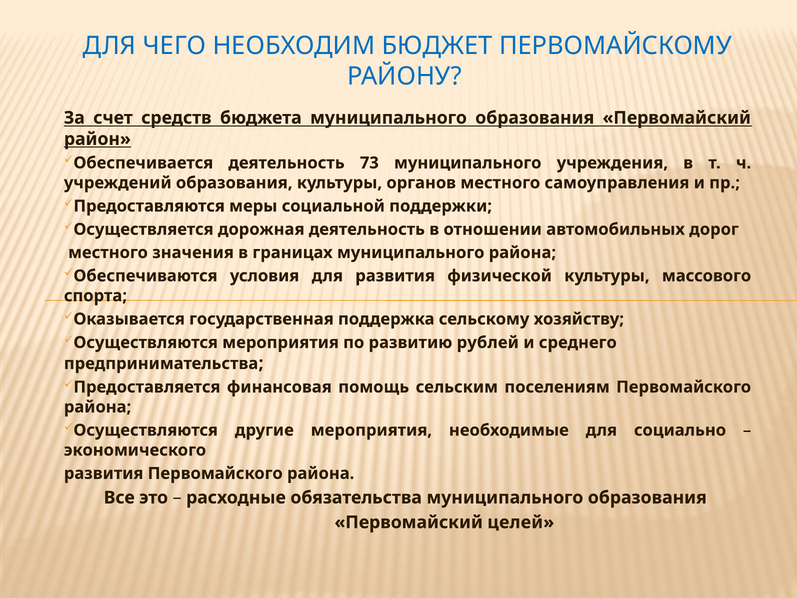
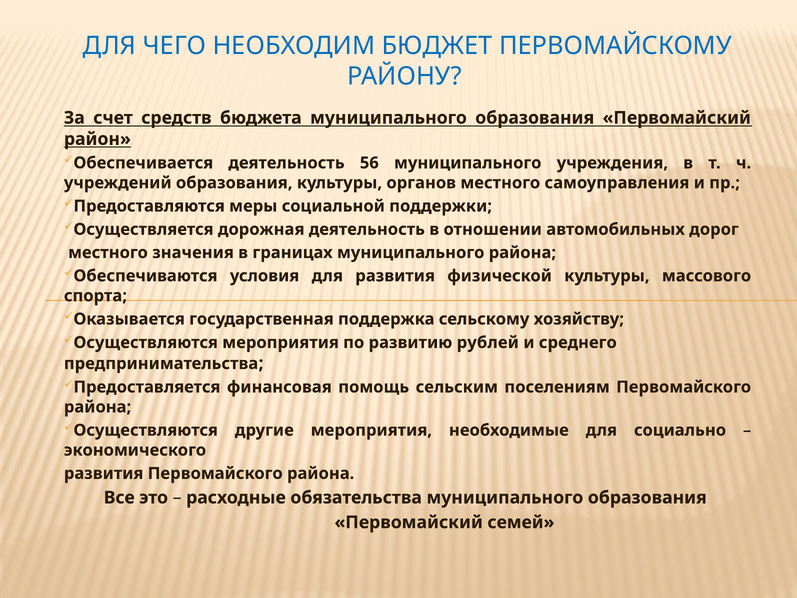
73: 73 -> 56 (369, 163)
целей: целей -> семей (521, 522)
